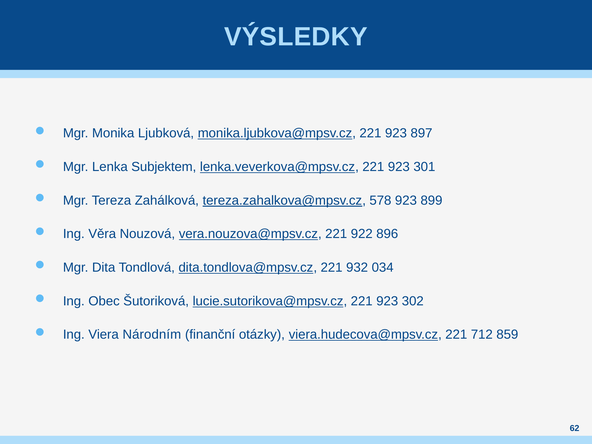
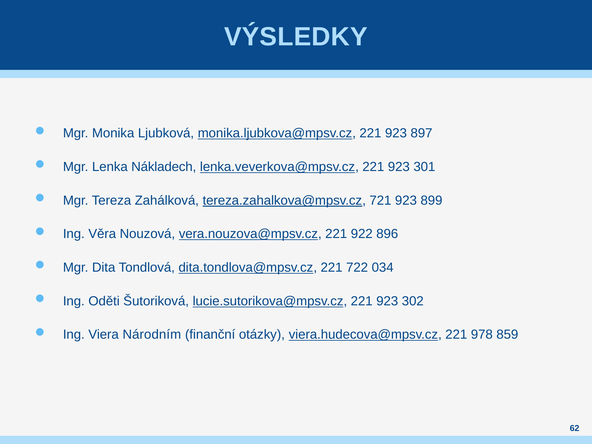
Subjektem: Subjektem -> Nákladech (164, 167)
578: 578 -> 721 (380, 200)
932: 932 -> 722 (357, 267)
Obec: Obec -> Oděti (104, 301)
712: 712 -> 978 (482, 335)
